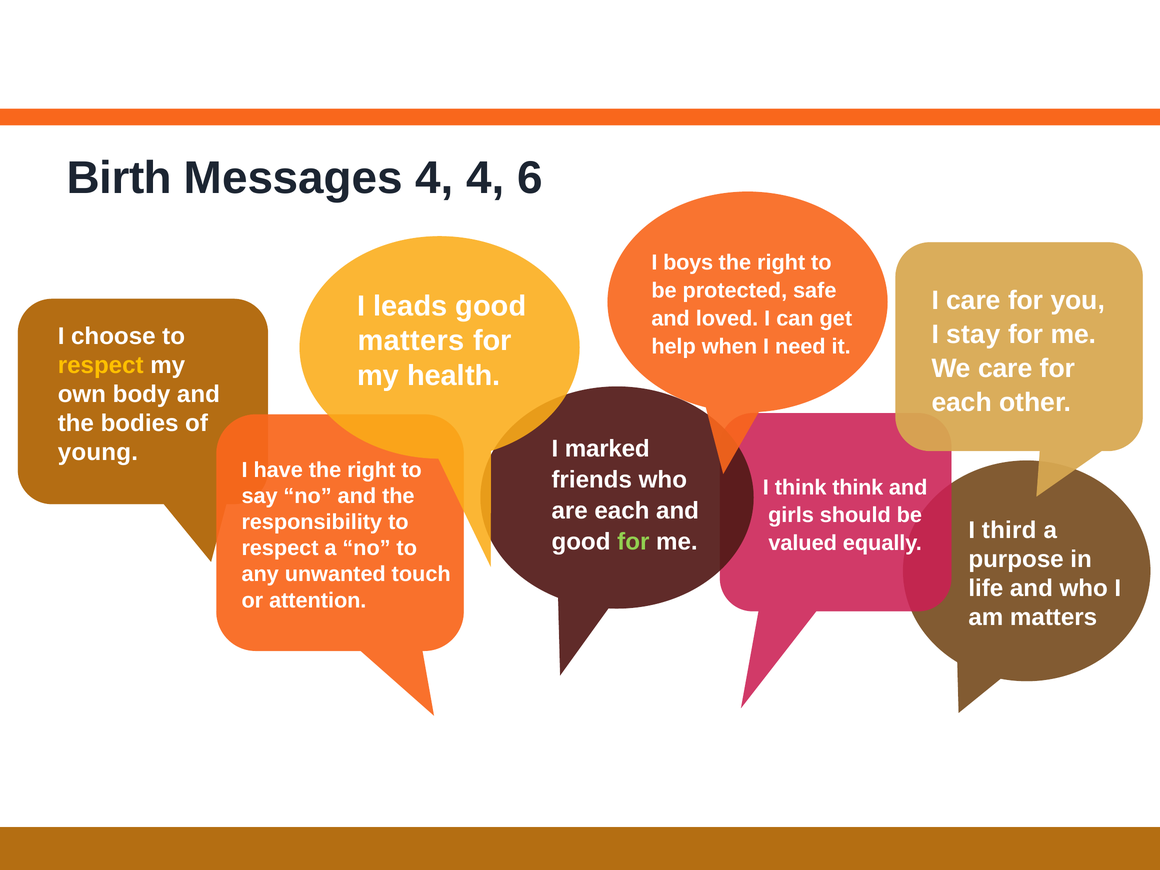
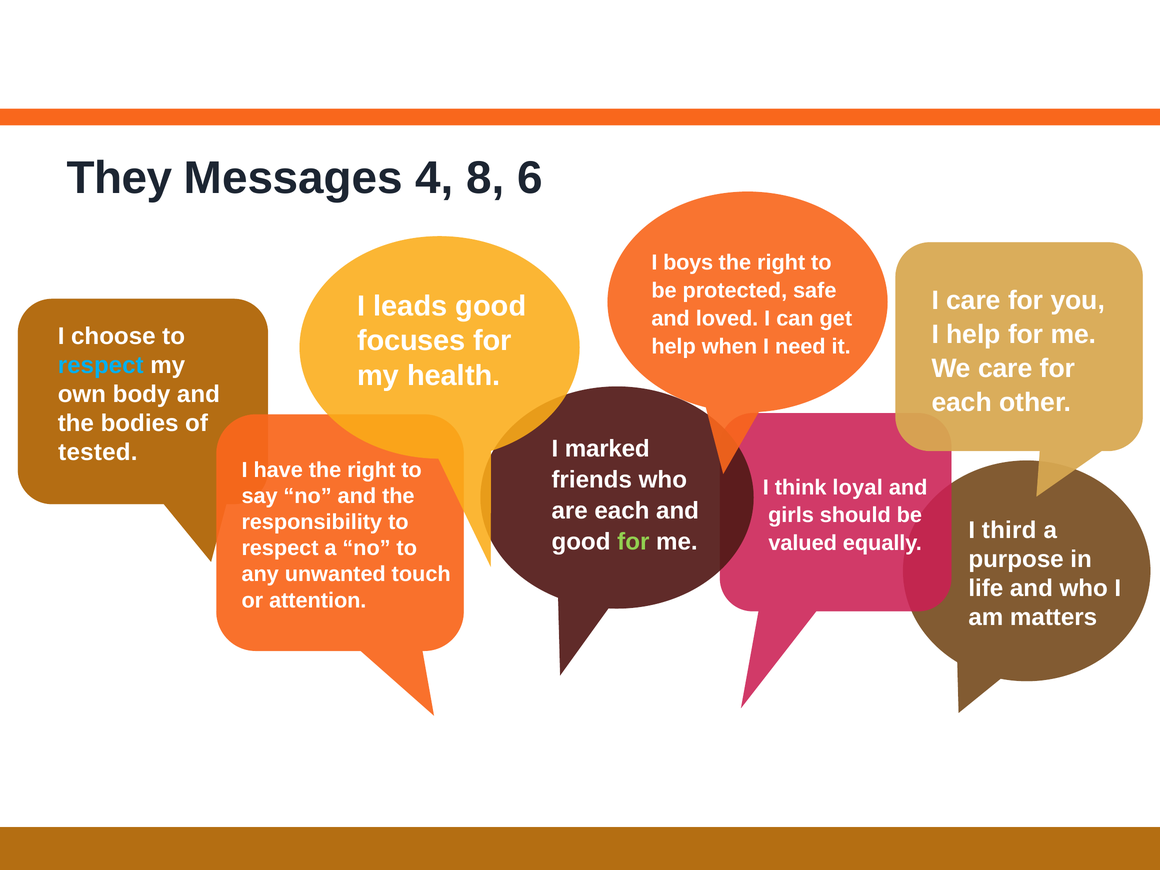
Birth: Birth -> They (119, 178)
4 4: 4 -> 8 (486, 178)
I stay: stay -> help (973, 334)
matters: matters -> focuses (411, 341)
respect colour: yellow -> light blue (101, 365)
young: young -> tested (98, 452)
think think: think -> loyal (858, 487)
